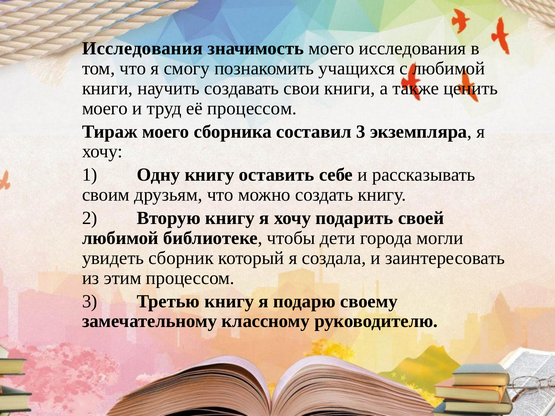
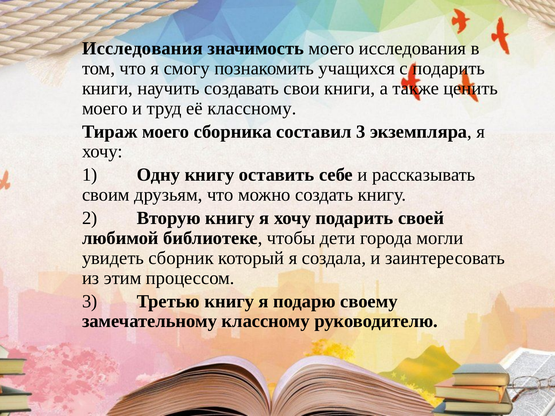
с любимой: любимой -> подарить (449, 68)
её процессом: процессом -> классному (252, 108)
